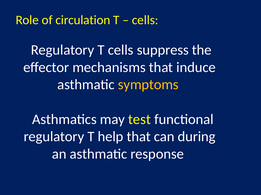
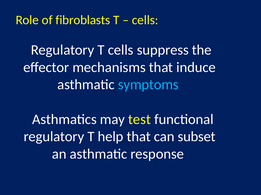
circulation: circulation -> fibroblasts (83, 20)
symptoms colour: yellow -> light blue (148, 85)
during: during -> subset (197, 137)
